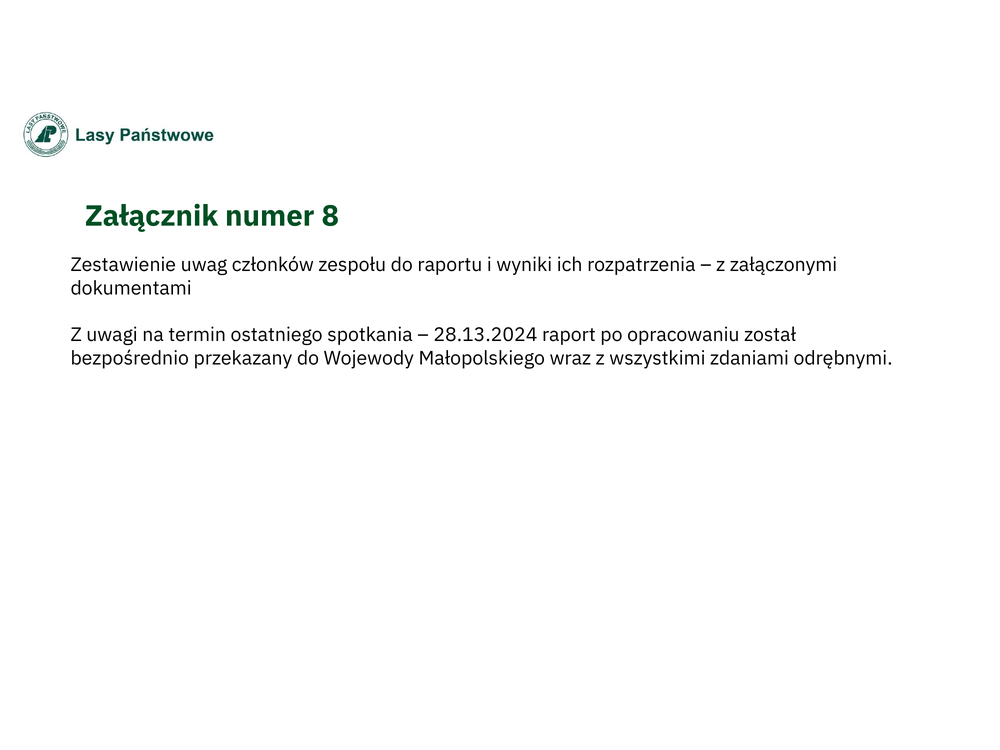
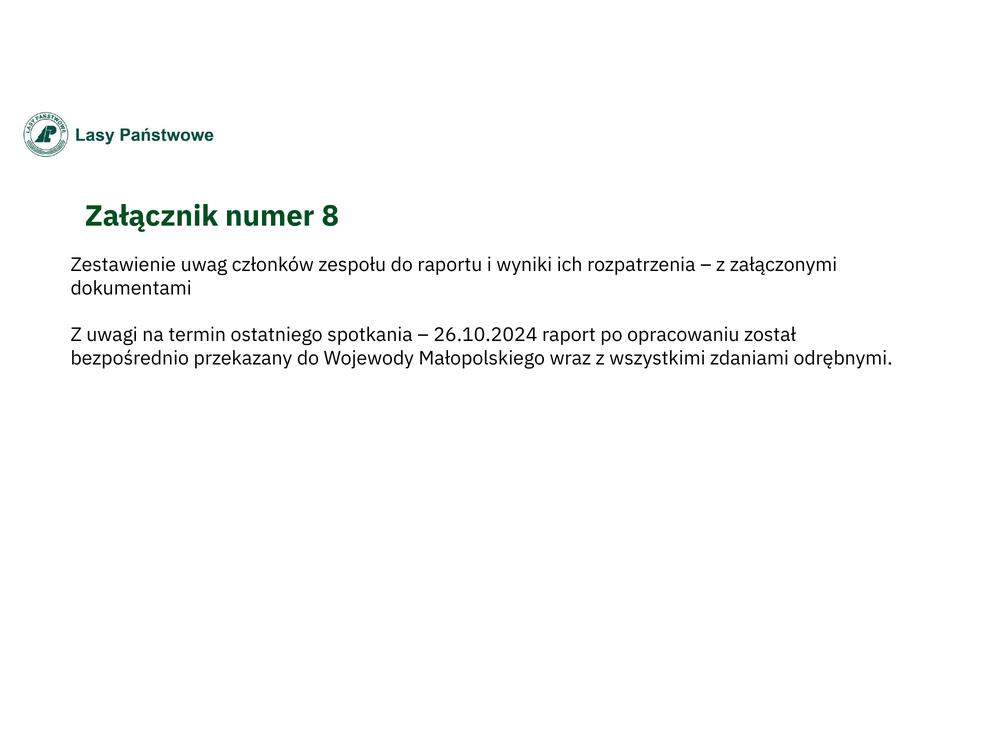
28.13.2024: 28.13.2024 -> 26.10.2024 (485, 335)
